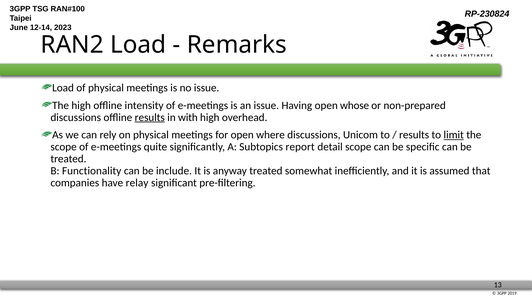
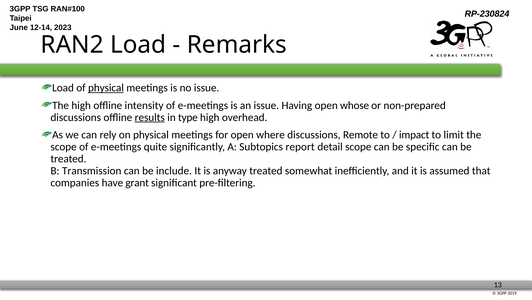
physical underline: none -> present (106, 88)
with: with -> type (188, 117)
Unicom: Unicom -> Remote (361, 135)
results: results -> impact (414, 135)
limit underline: present -> none (454, 135)
Functionality: Functionality -> Transmission (92, 170)
relay: relay -> grant (137, 182)
